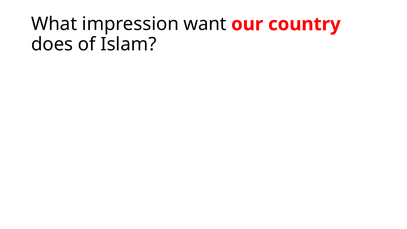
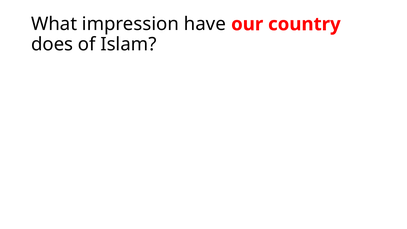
want: want -> have (205, 24)
